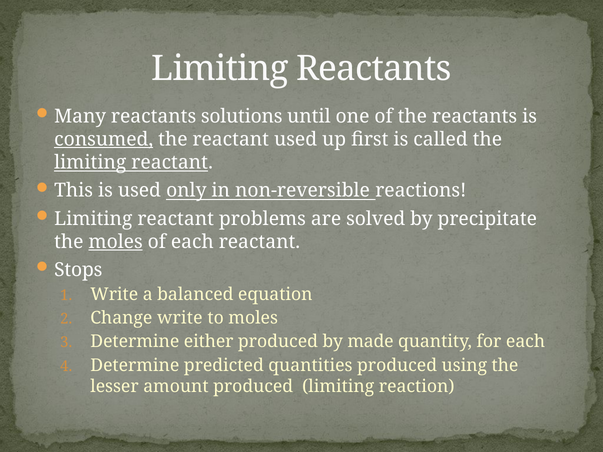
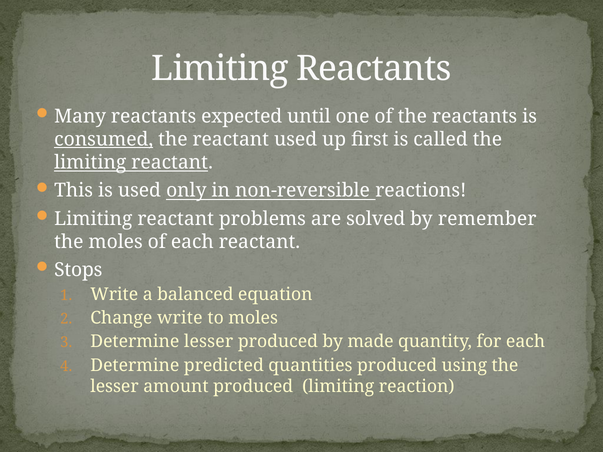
solutions: solutions -> expected (242, 116)
precipitate: precipitate -> remember (487, 219)
moles underline: present -> none (116, 242)
Determine either: either -> lesser (209, 342)
